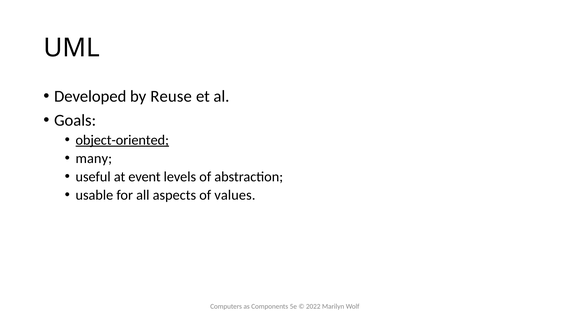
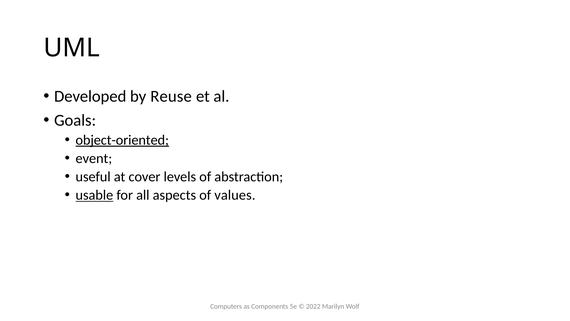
many: many -> event (94, 158)
event: event -> cover (144, 177)
usable underline: none -> present (94, 195)
